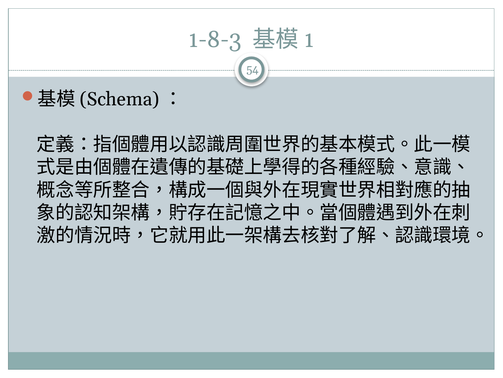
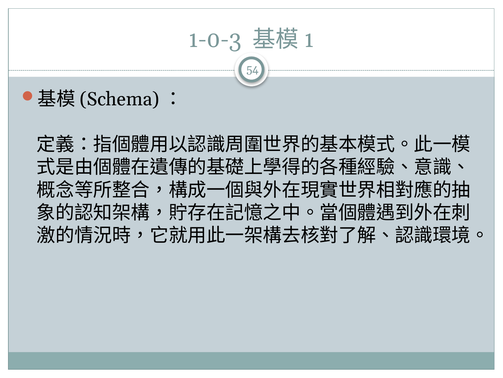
1-8-3: 1-8-3 -> 1-0-3 (215, 40)
